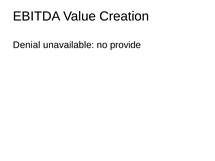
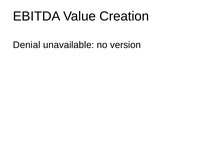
provide: provide -> version (125, 45)
